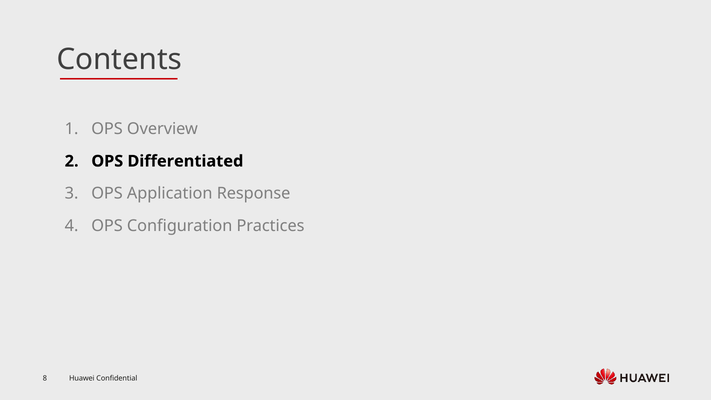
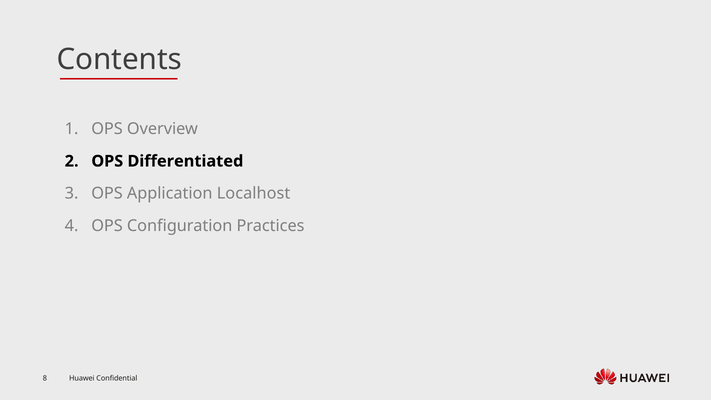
Response: Response -> Localhost (254, 193)
